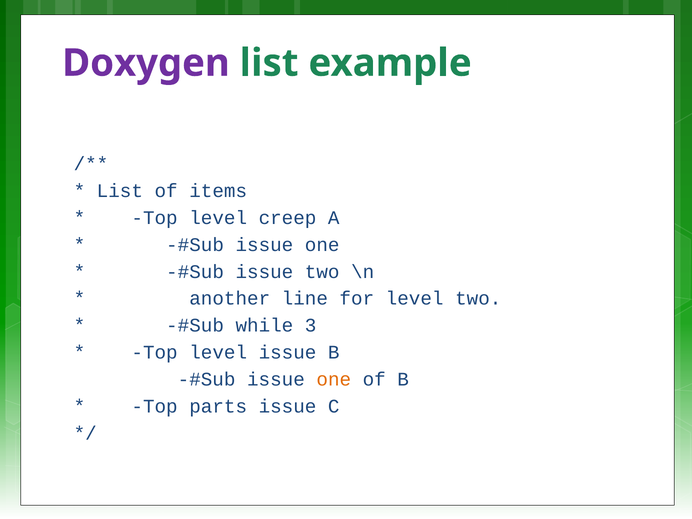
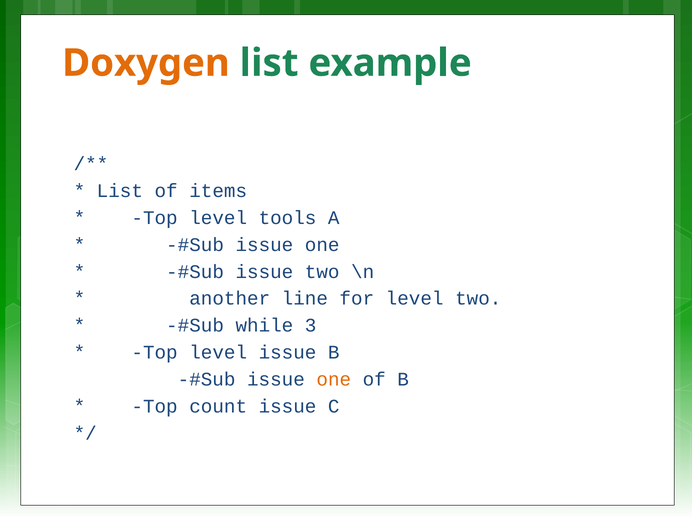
Doxygen colour: purple -> orange (146, 63)
creep: creep -> tools (288, 218)
parts: parts -> count (218, 406)
